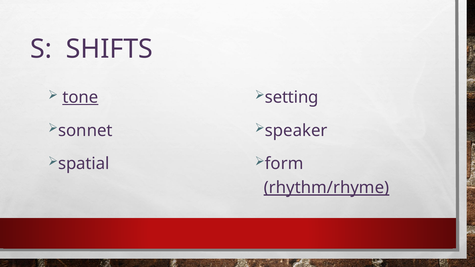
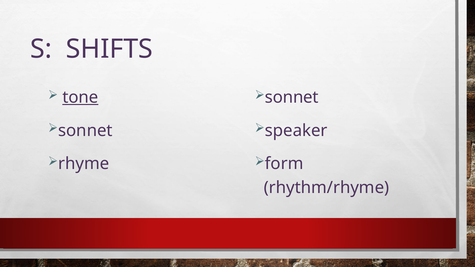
setting: setting -> sonnet (292, 97)
spatial: spatial -> rhyme (84, 164)
rhythm/rhyme underline: present -> none (326, 188)
